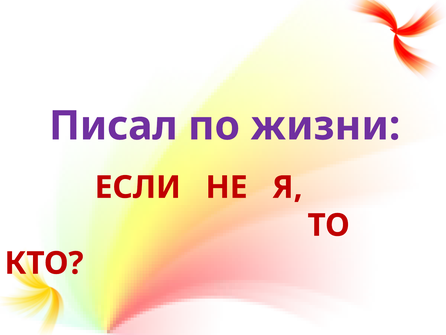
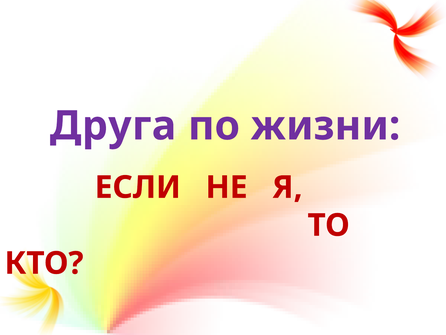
Писал: Писал -> Друга (113, 126)
